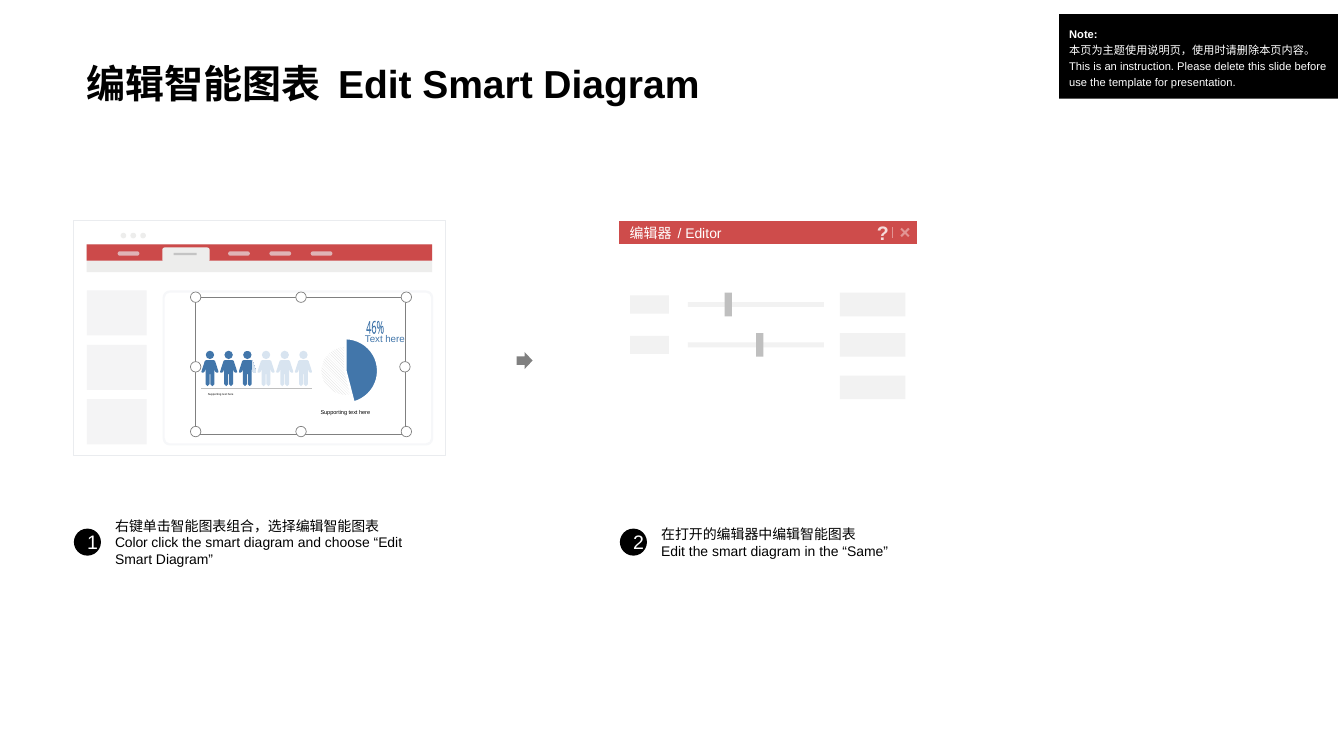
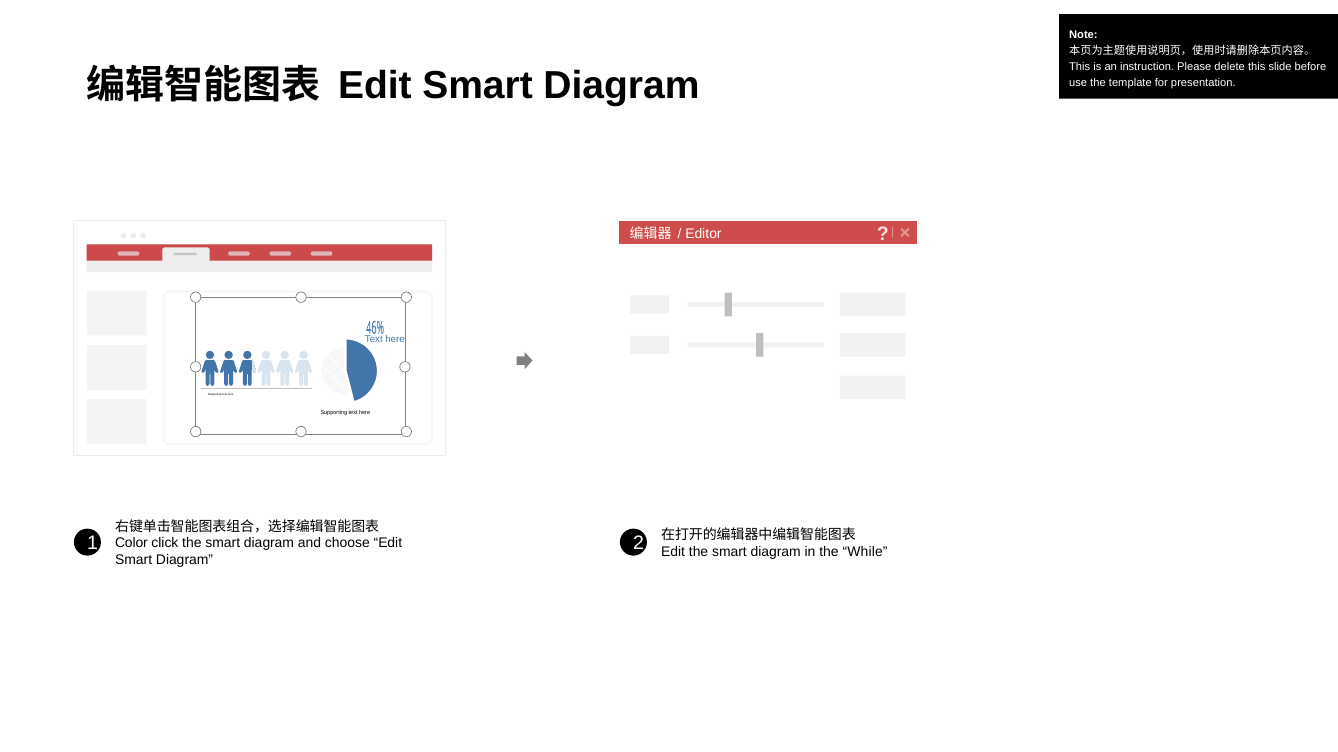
Same: Same -> While (865, 552)
